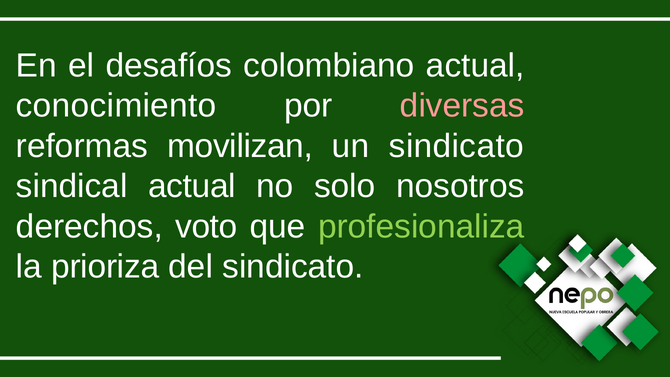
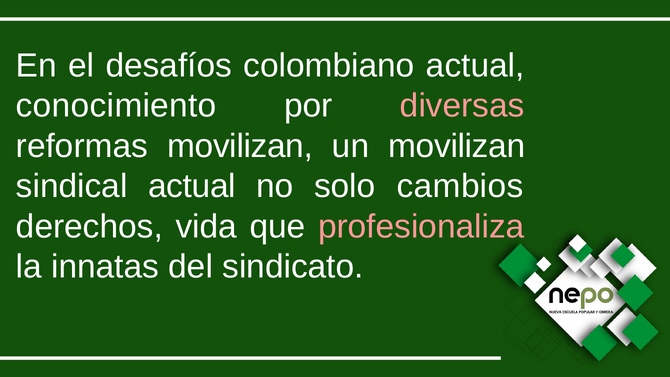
un sindicato: sindicato -> movilizan (457, 146)
nosotros: nosotros -> cambios (460, 186)
voto: voto -> vida (206, 226)
profesionaliza colour: light green -> pink (421, 226)
prioriza: prioriza -> innatas (105, 267)
